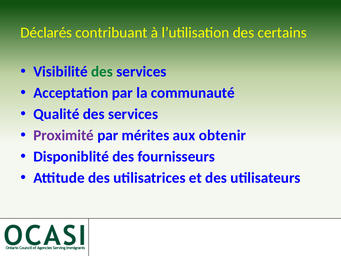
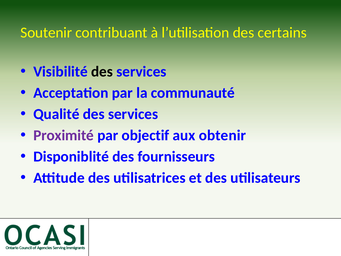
Déclarés: Déclarés -> Soutenir (46, 33)
des colour: green -> black (102, 72)
mérites: mérites -> objectif (145, 135)
